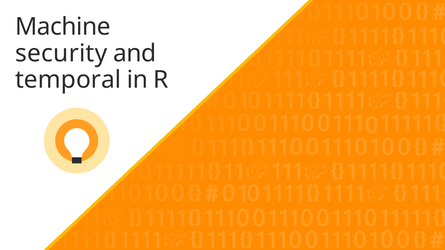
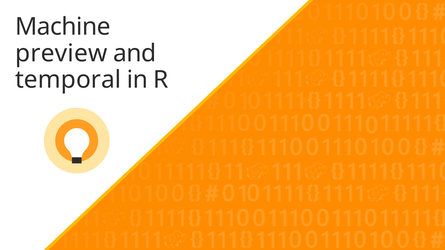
security: security -> preview (61, 53)
